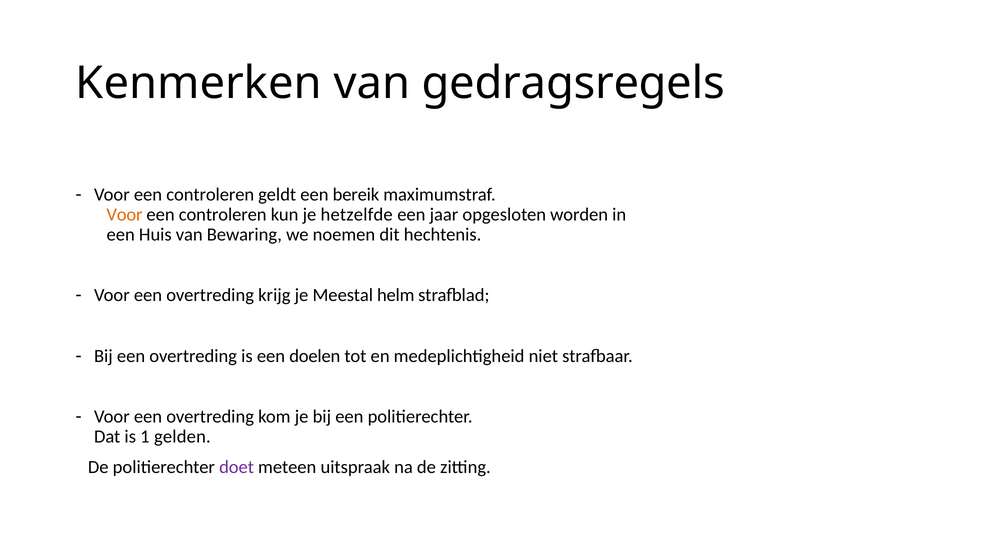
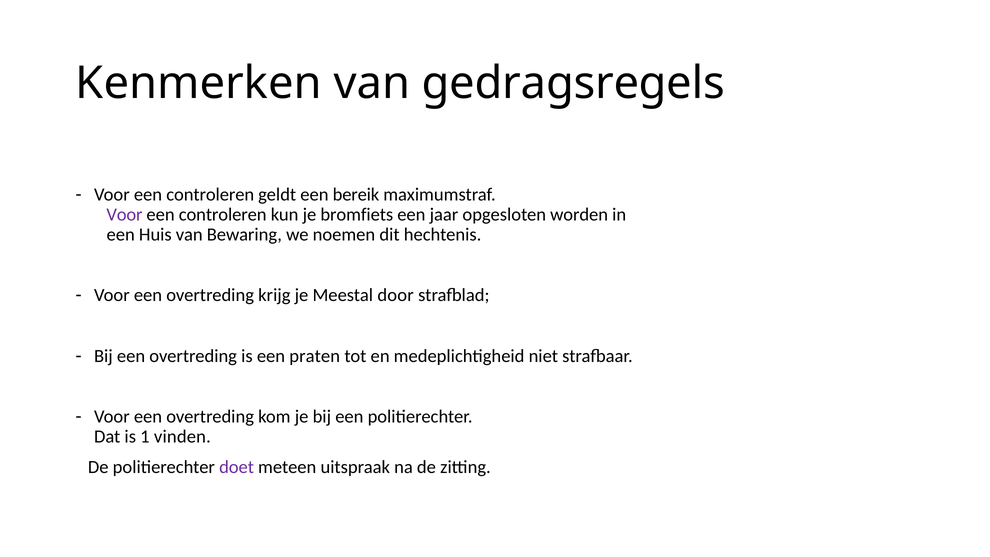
Voor colour: orange -> purple (124, 215)
hetzelfde: hetzelfde -> bromfiets (357, 215)
helm: helm -> door (396, 295)
doelen: doelen -> praten (315, 356)
gelden: gelden -> vinden (182, 437)
